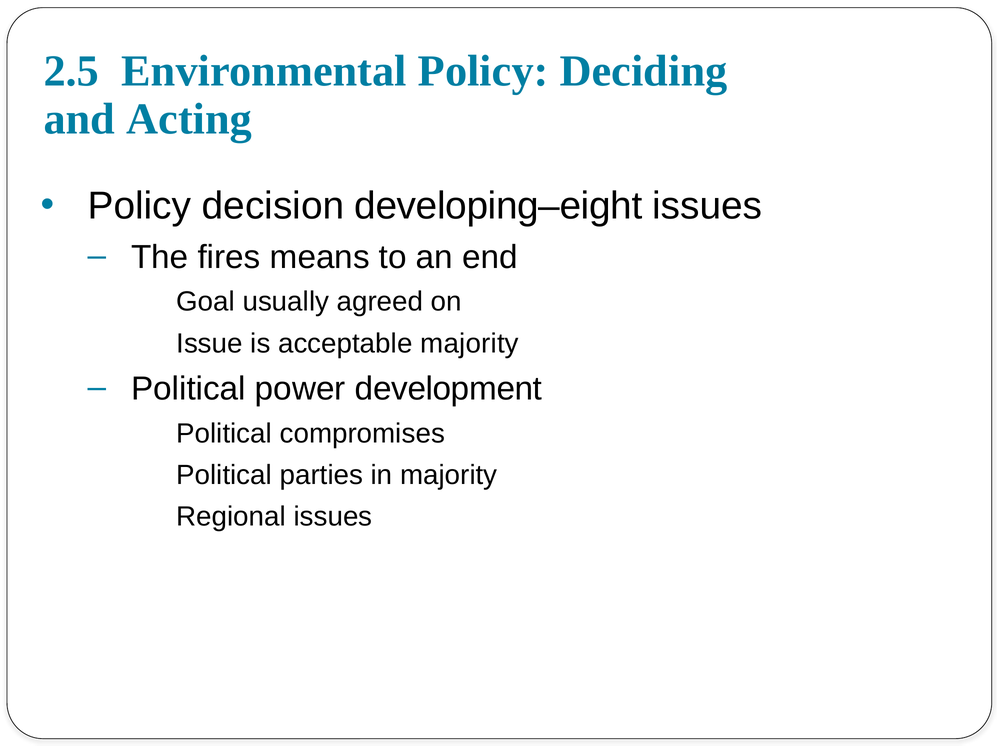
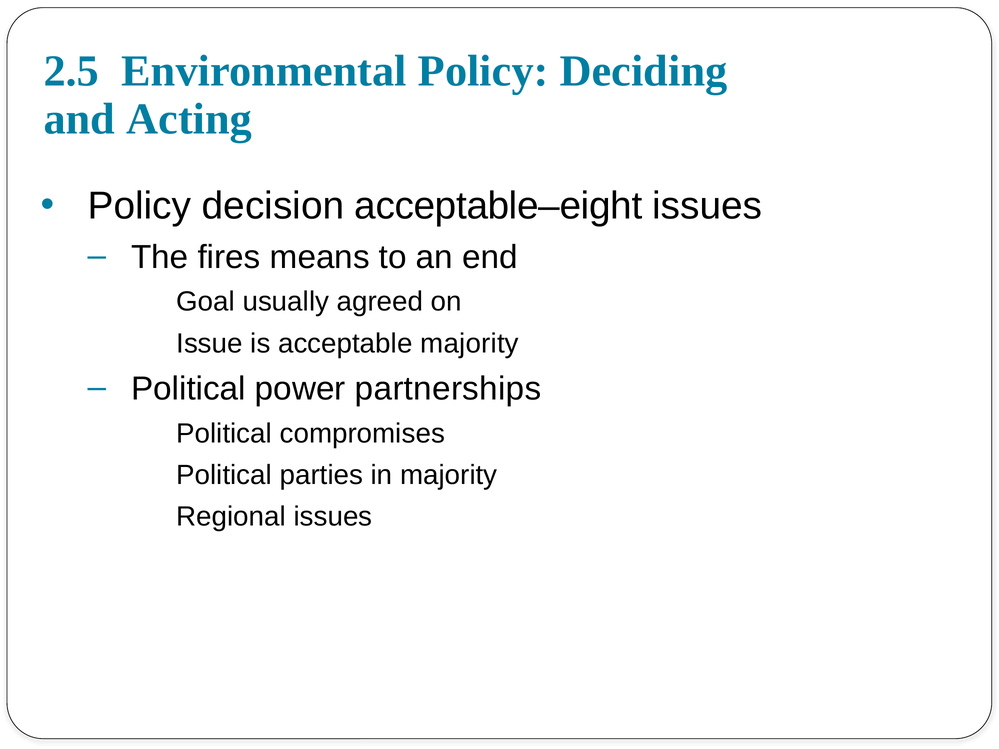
developing–eight: developing–eight -> acceptable–eight (498, 206)
development: development -> partnerships (448, 389)
